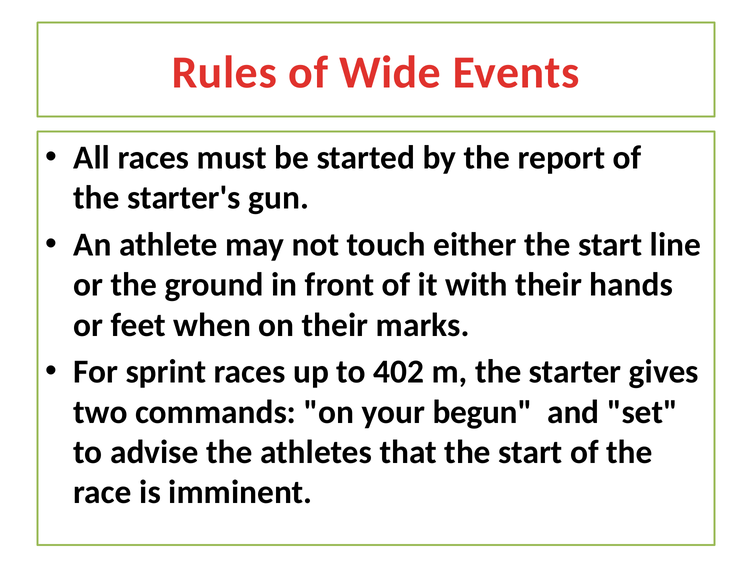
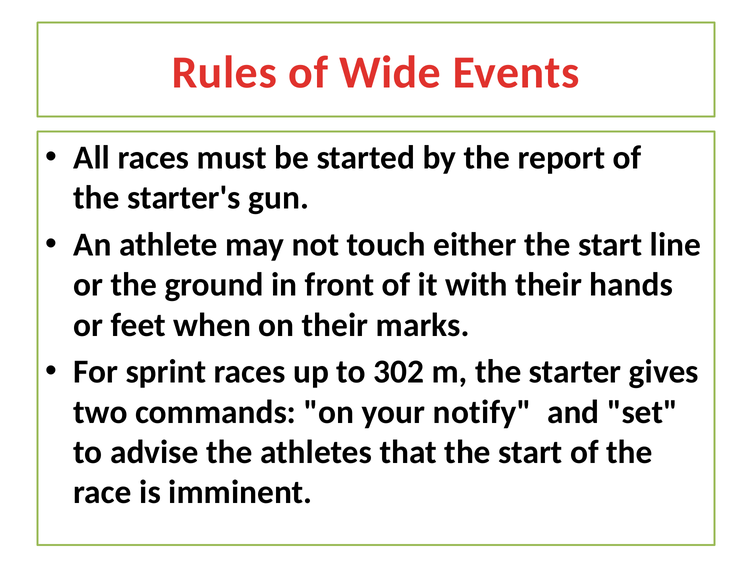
402: 402 -> 302 (399, 372)
begun: begun -> notify (482, 412)
